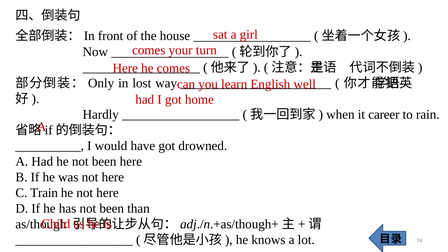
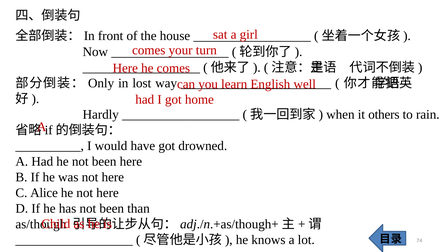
career: career -> others (384, 114)
Train: Train -> Alice (44, 193)
